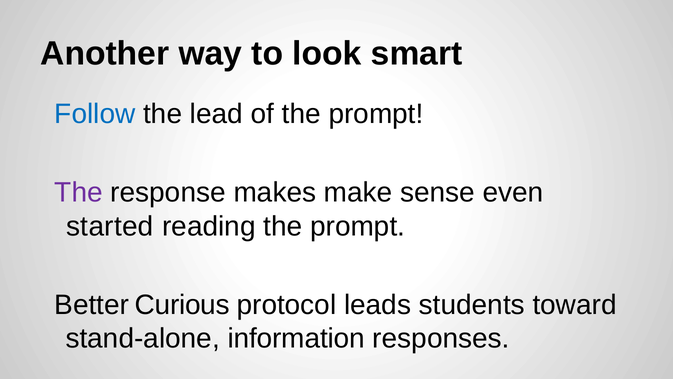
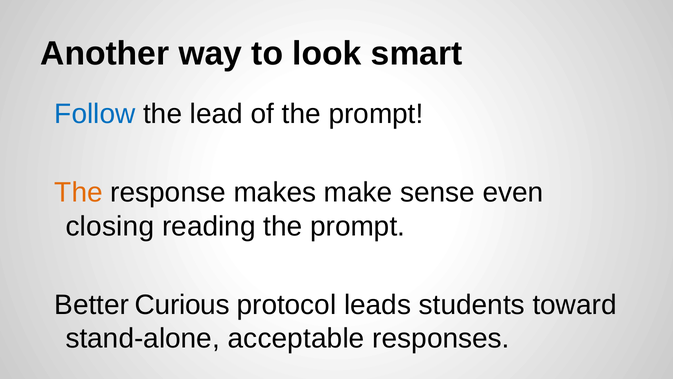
The colour: purple -> orange (79, 192)
started: started -> closing (110, 226)
information: information -> acceptable (296, 338)
